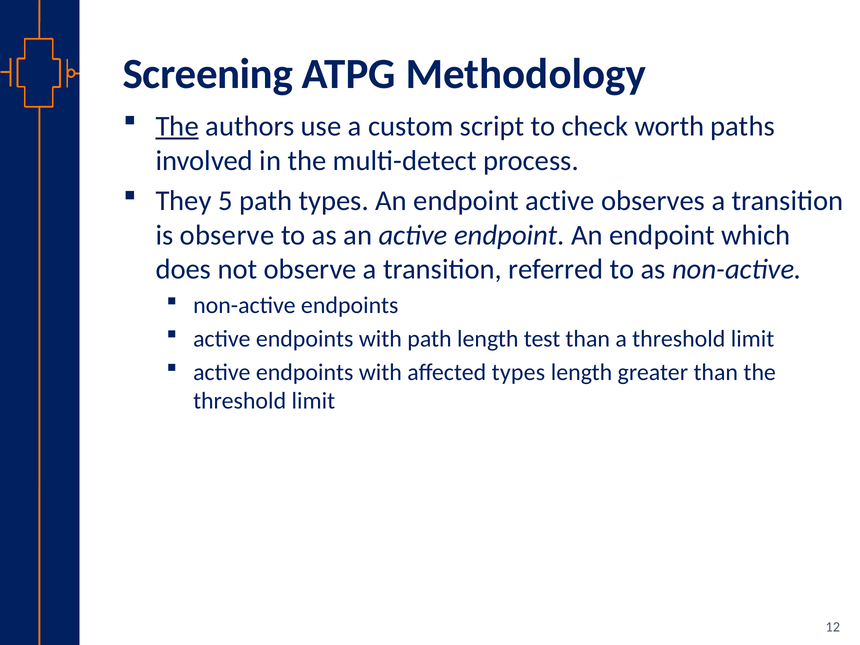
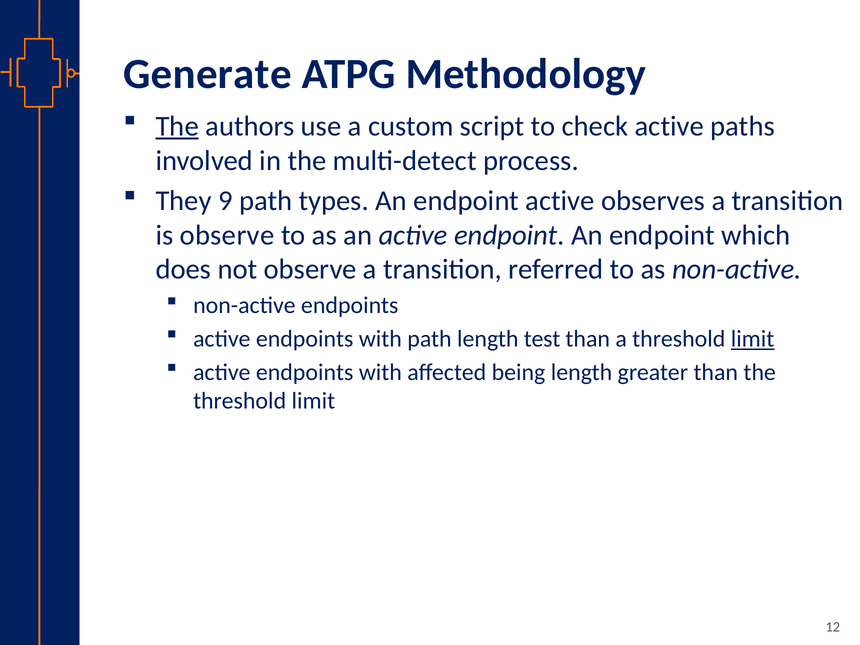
Screening: Screening -> Generate (207, 74)
check worth: worth -> active (669, 126)
5: 5 -> 9 (225, 201)
limit underline: none -> present (753, 339)
affected types: types -> being (519, 372)
